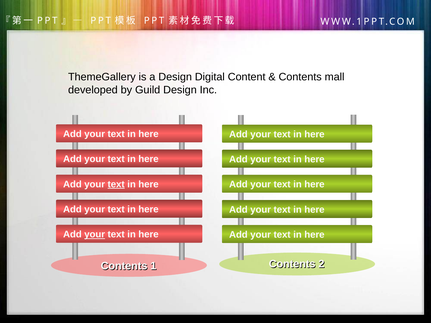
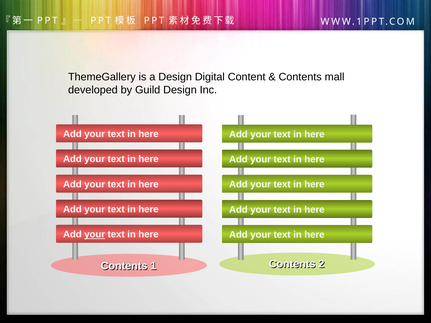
text underline: present -> none (116, 184)
